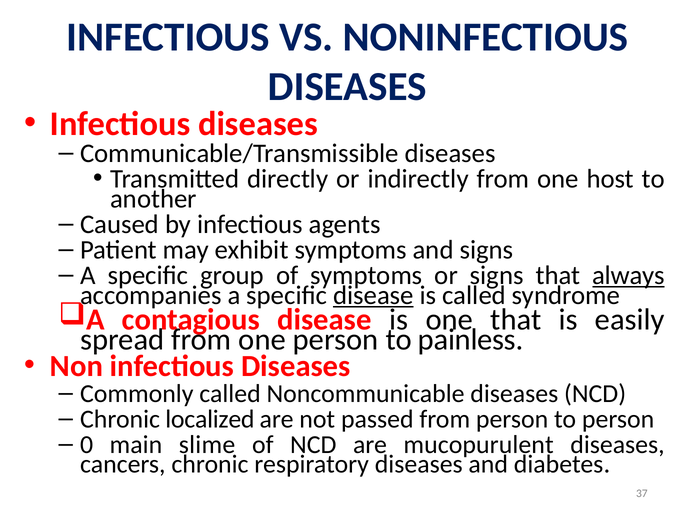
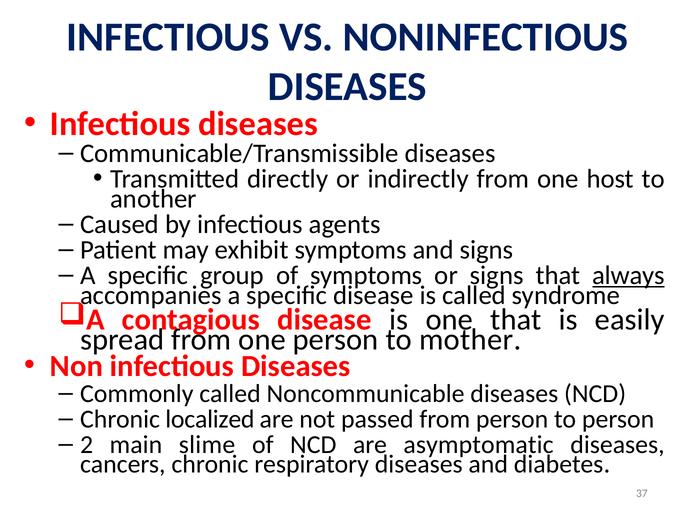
disease underline: present -> none (373, 295)
painless: painless -> mother (470, 339)
0: 0 -> 2 (87, 444)
mucopurulent: mucopurulent -> asymptomatic (479, 444)
